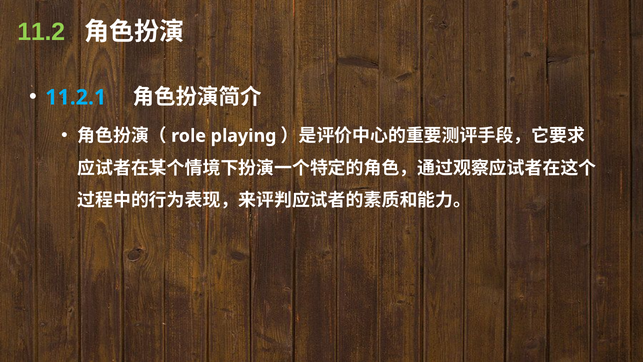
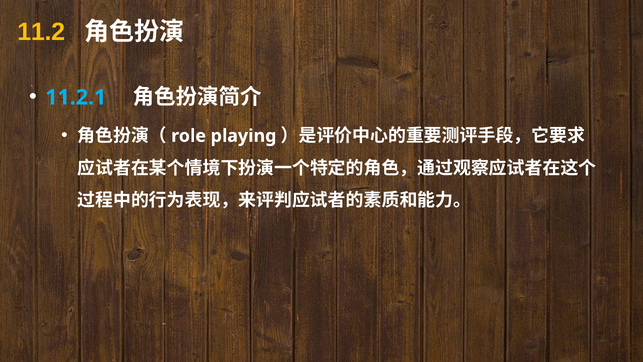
11.2 colour: light green -> yellow (41, 32)
